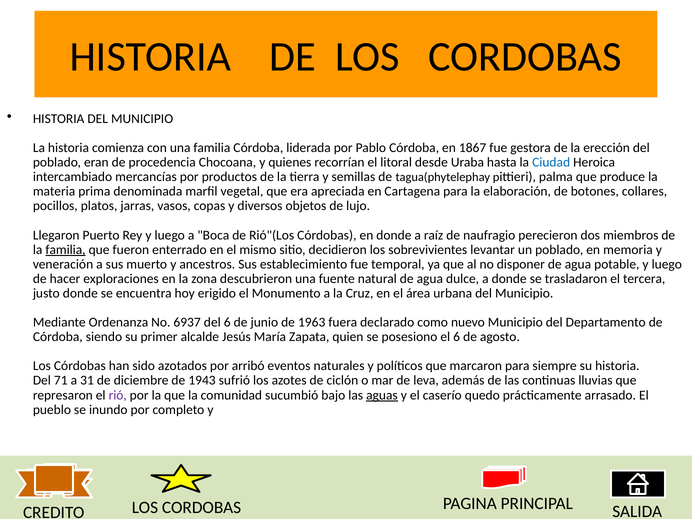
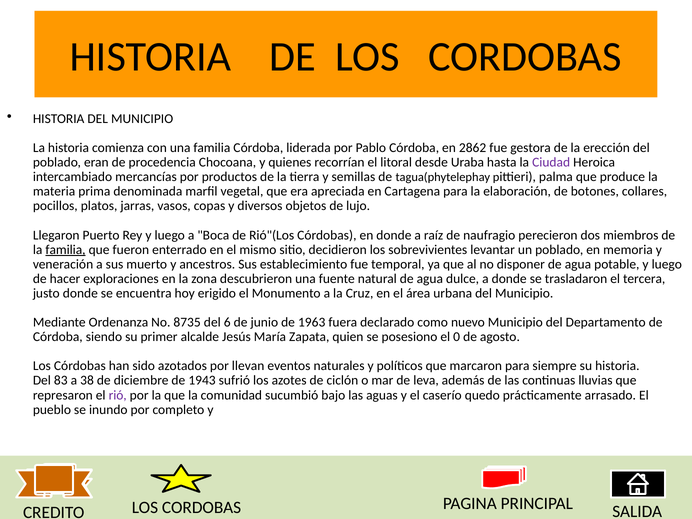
1867: 1867 -> 2862 (473, 148)
Ciudad colour: blue -> purple (551, 162)
6937: 6937 -> 8735 (187, 322)
el 6: 6 -> 0 (457, 337)
arribó: arribó -> llevan (248, 366)
71: 71 -> 83 (61, 381)
31: 31 -> 38 (87, 381)
aguas underline: present -> none (382, 395)
